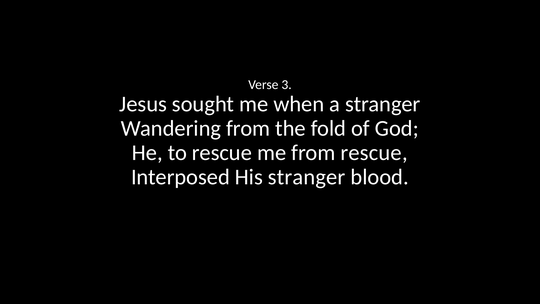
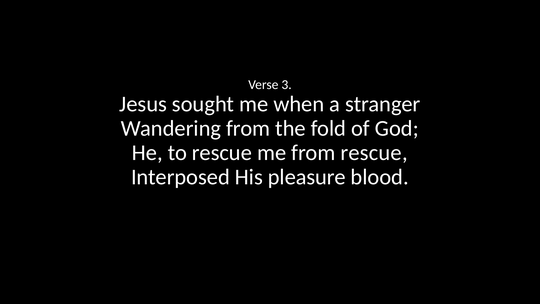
His stranger: stranger -> pleasure (307, 177)
